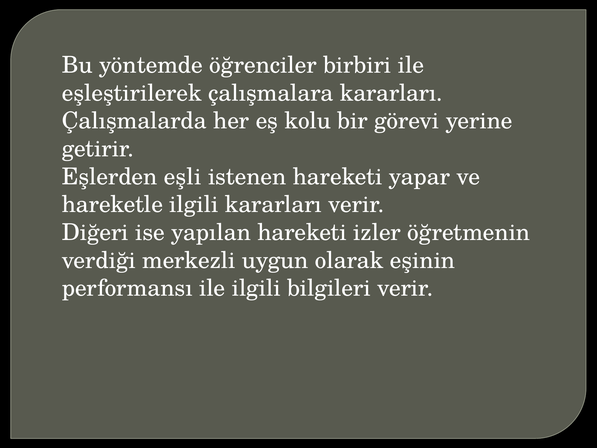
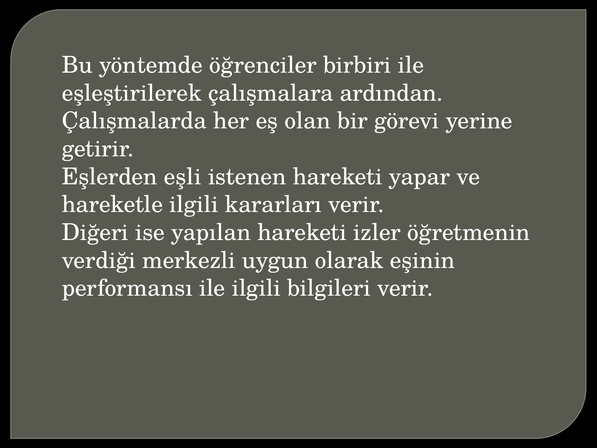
çalışmalara kararları: kararları -> ardından (391, 93)
kolu: kolu -> olan (308, 121)
